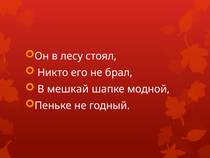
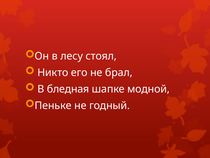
мешкай: мешкай -> бледная (68, 89)
